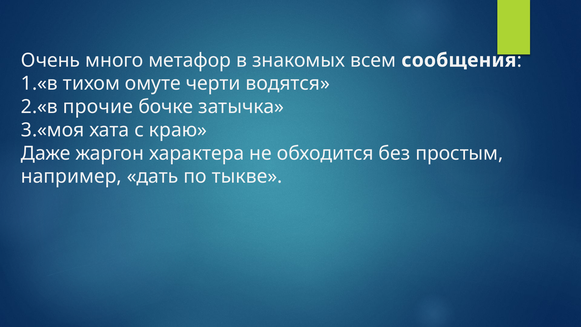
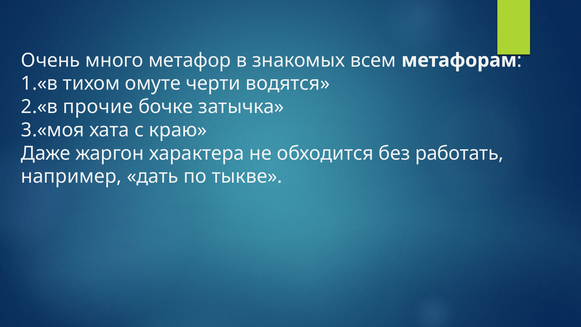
сообщения: сообщения -> метафорам (459, 60)
простым: простым -> работать (459, 153)
